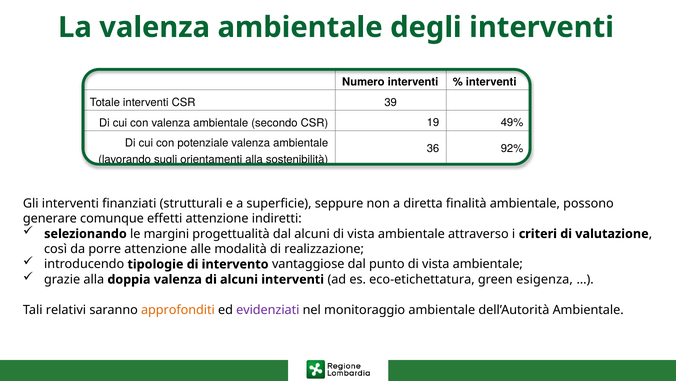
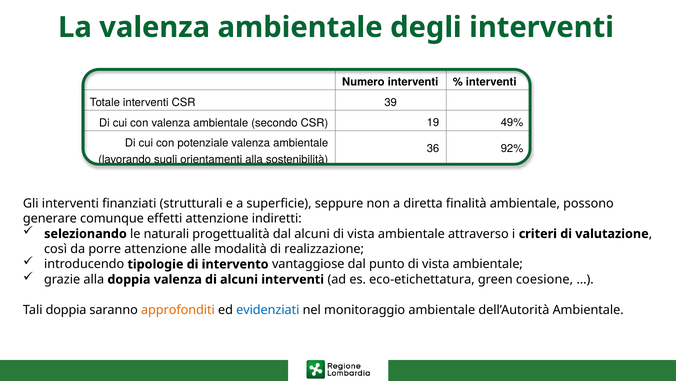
margini: margini -> naturali (166, 233)
esigenza: esigenza -> coesione (545, 279)
Tali relativi: relativi -> doppia (66, 309)
evidenziati colour: purple -> blue (268, 309)
